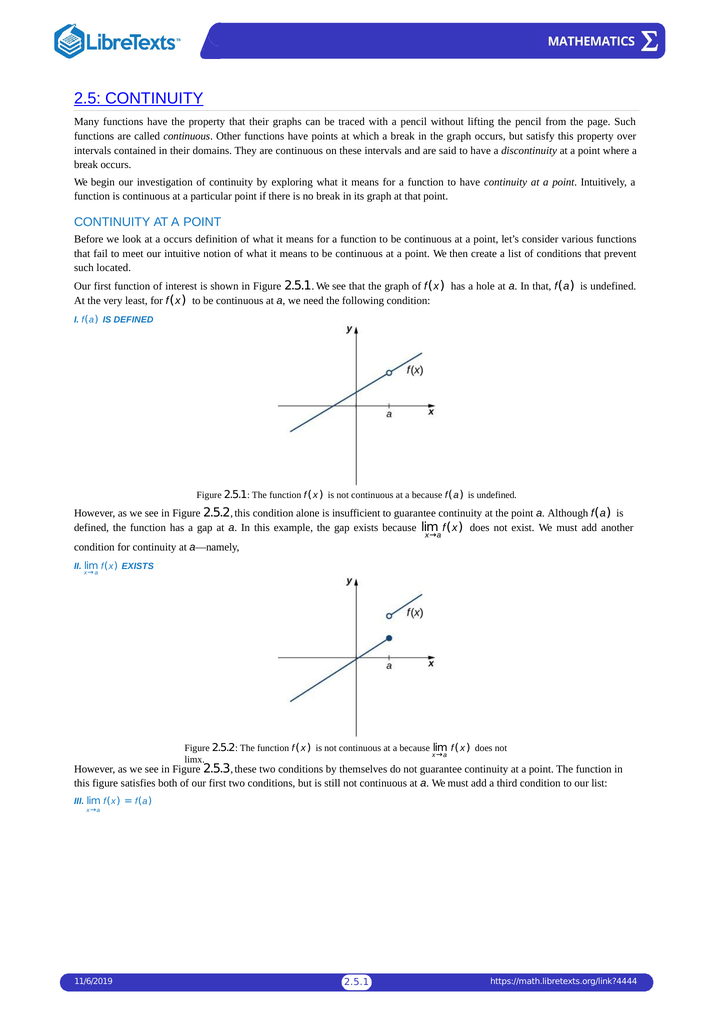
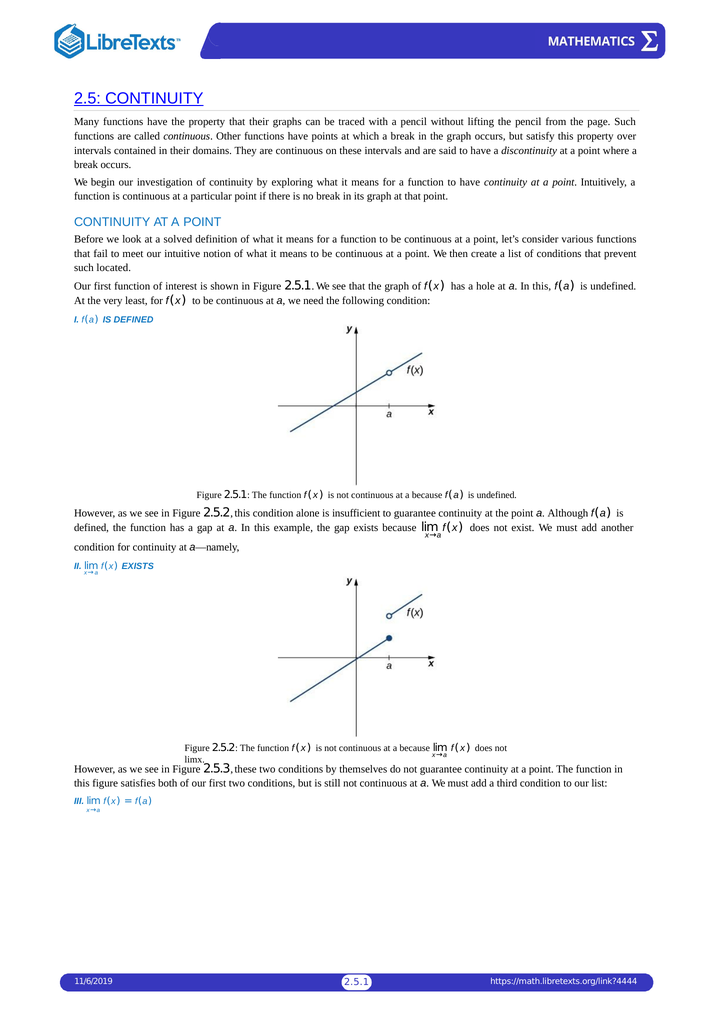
a occurs: occurs -> solved (178, 239)
that: that -> this (542, 286)
